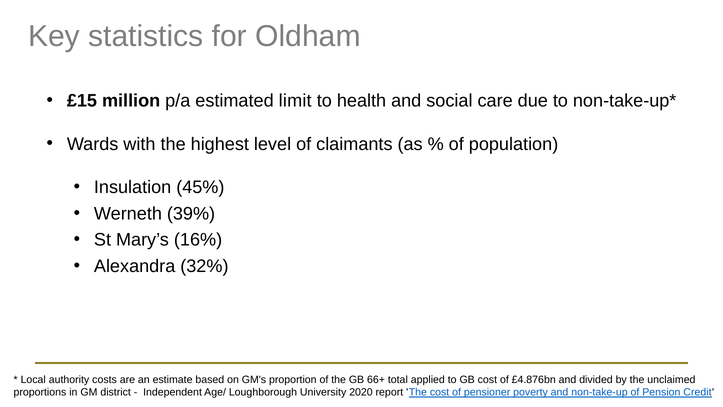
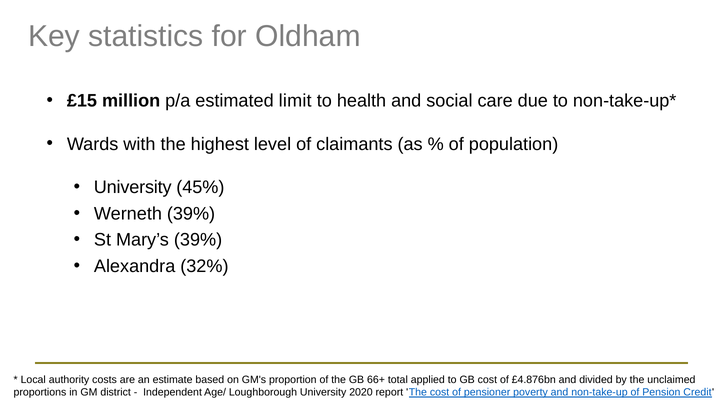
Insulation: Insulation -> University (133, 187)
Mary’s 16%: 16% -> 39% (198, 240)
